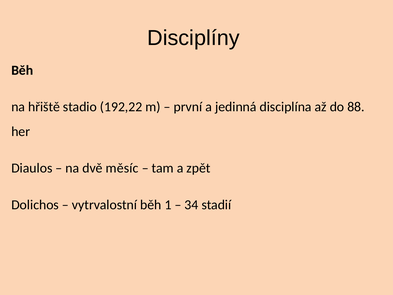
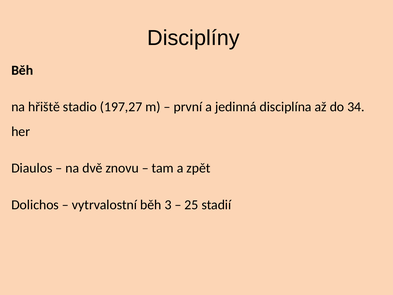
192,22: 192,22 -> 197,27 (121, 107)
88: 88 -> 34 (356, 107)
měsíc: měsíc -> znovu (122, 168)
1: 1 -> 3 (168, 205)
34: 34 -> 25 (191, 205)
